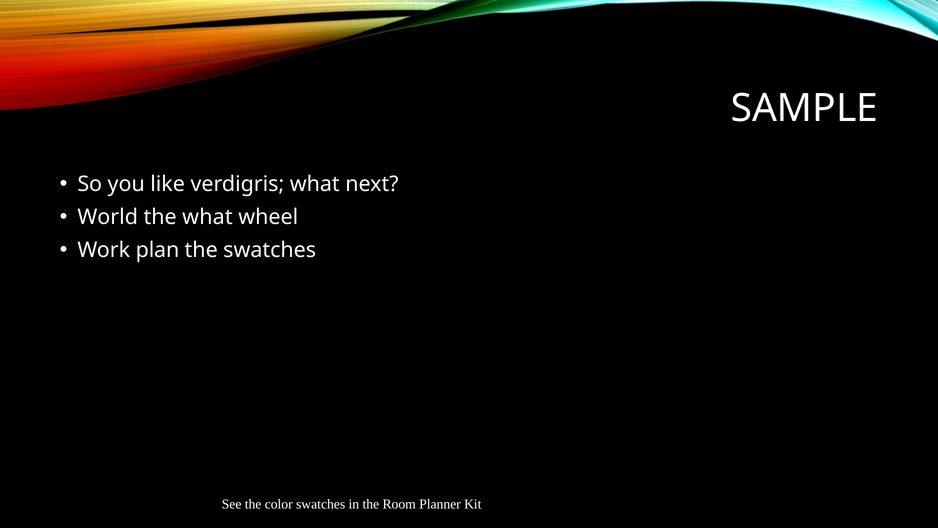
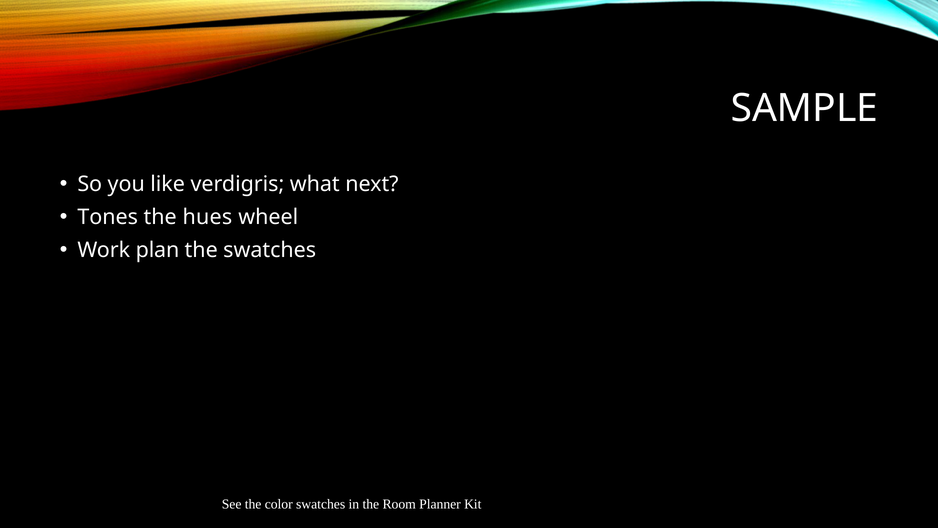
World: World -> Tones (108, 217)
the what: what -> hues (207, 217)
